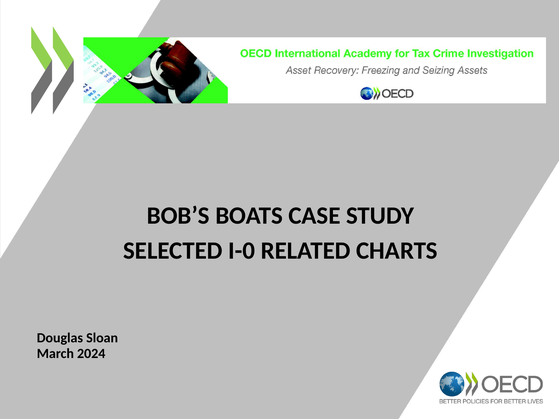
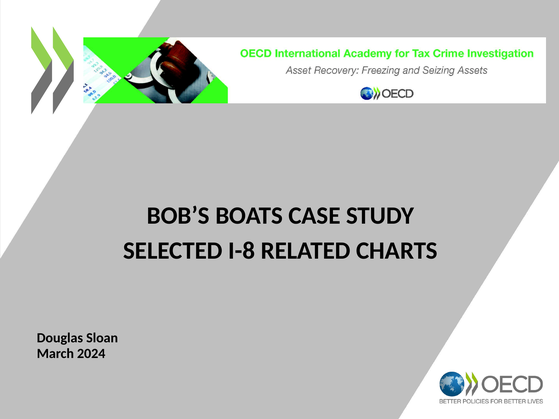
I-0: I-0 -> I-8 (242, 251)
